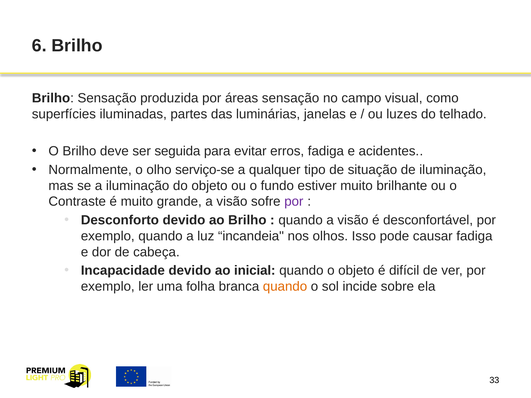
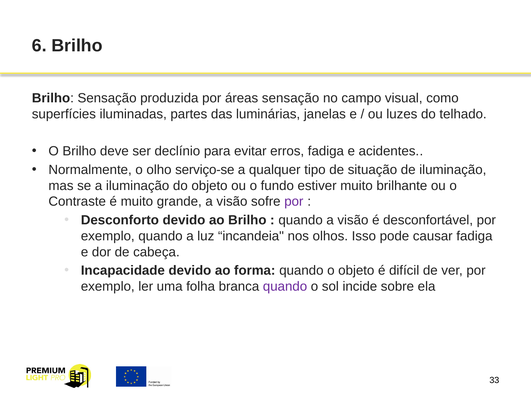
seguida: seguida -> declínio (177, 151)
inicial: inicial -> forma (255, 271)
quando colour: orange -> purple (285, 287)
